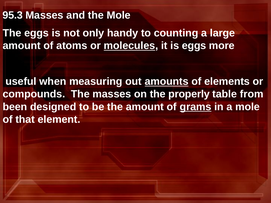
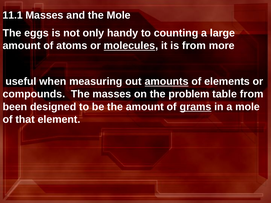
95.3: 95.3 -> 11.1 (13, 15)
is eggs: eggs -> from (194, 46)
properly: properly -> problem (189, 94)
